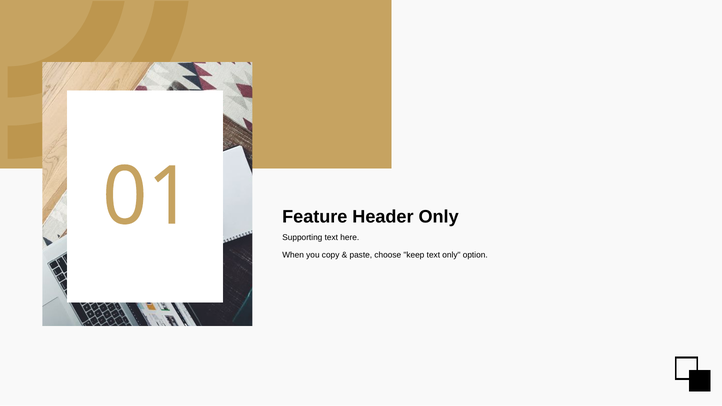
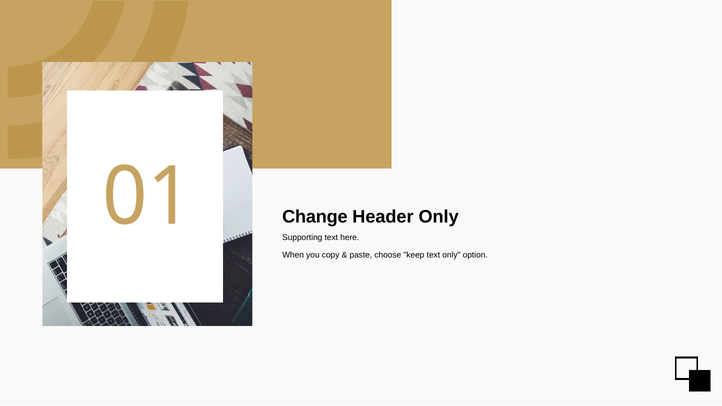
Feature: Feature -> Change (315, 217)
